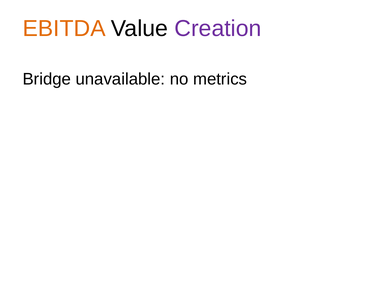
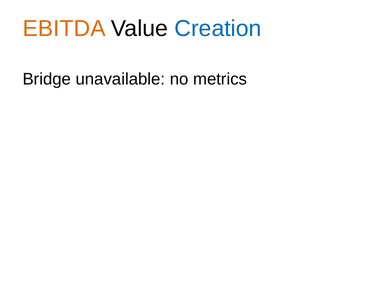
Creation colour: purple -> blue (218, 29)
